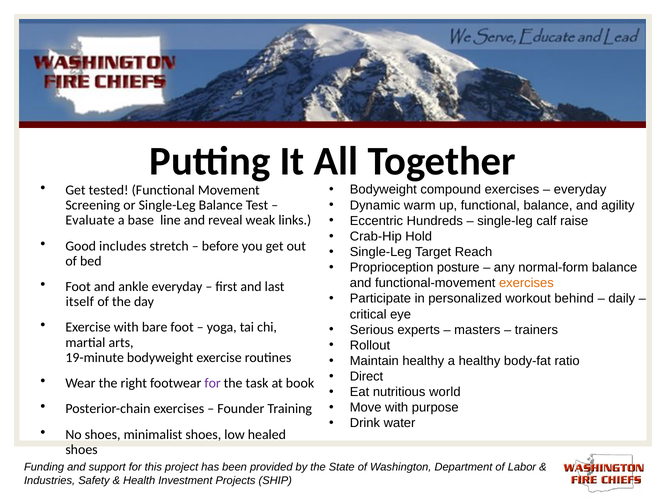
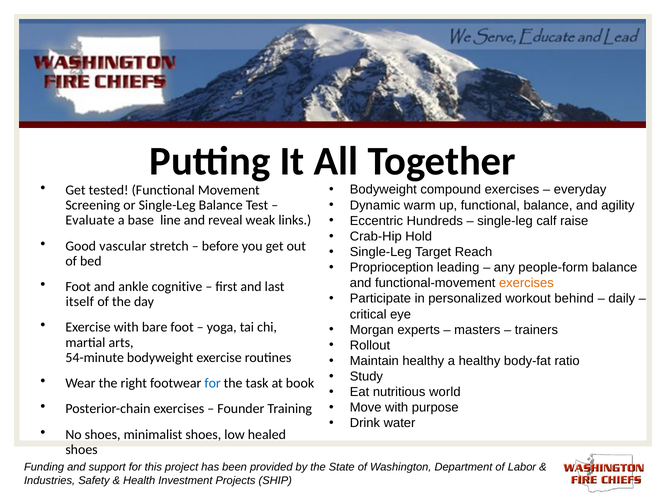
includes: includes -> vascular (123, 246)
posture: posture -> leading (458, 267)
normal-form: normal-form -> people-form (553, 267)
ankle everyday: everyday -> cognitive (177, 286)
Serious: Serious -> Morgan (372, 329)
19-minute: 19-minute -> 54-minute (95, 357)
Direct: Direct -> Study (366, 376)
for colour: purple -> blue (213, 383)
